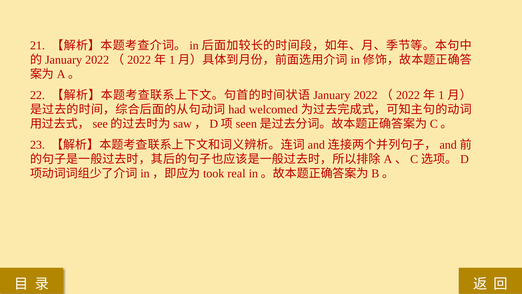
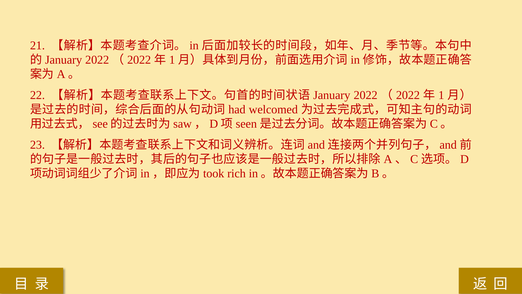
real: real -> rich (237, 173)
